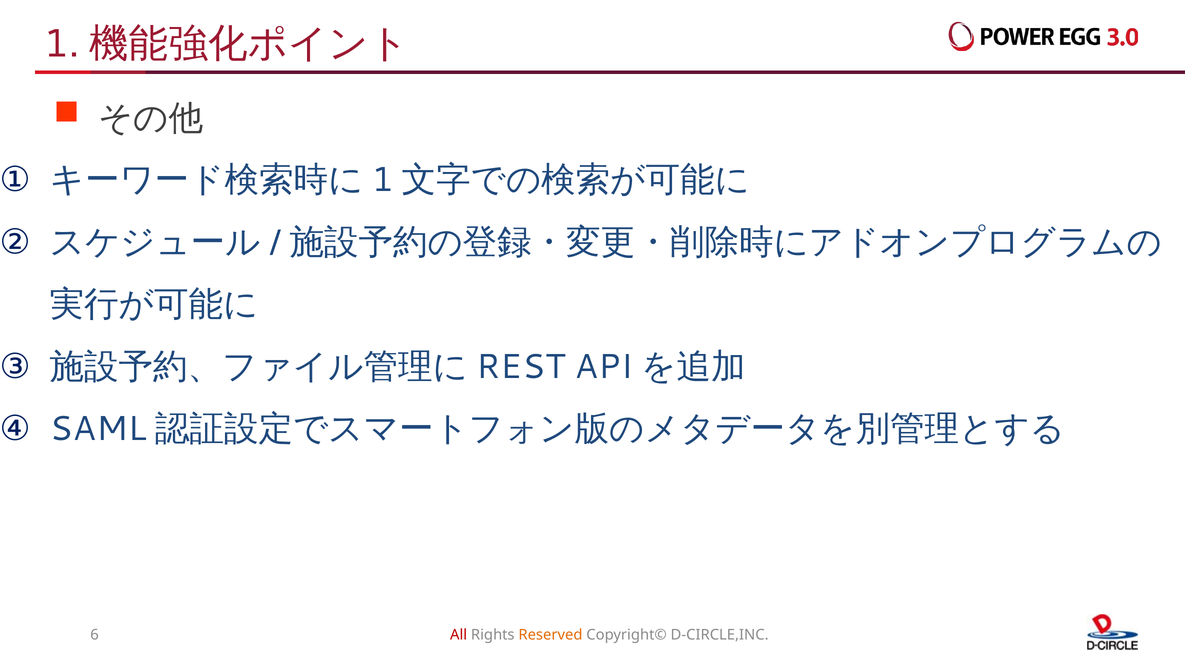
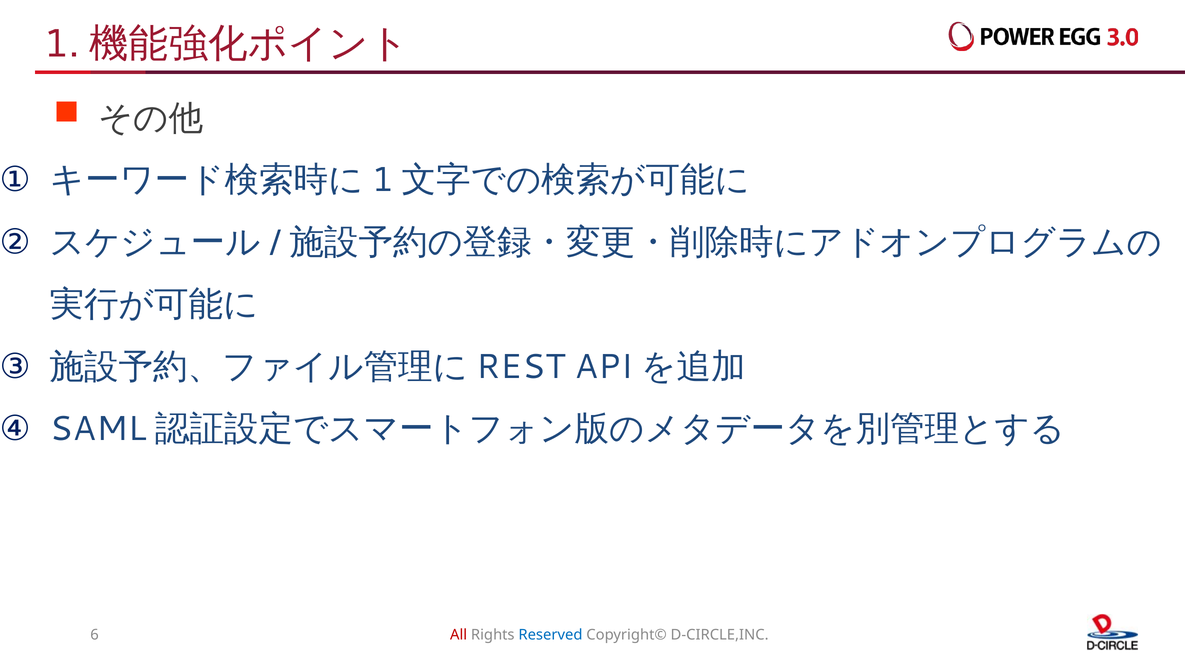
Reserved colour: orange -> blue (550, 635)
